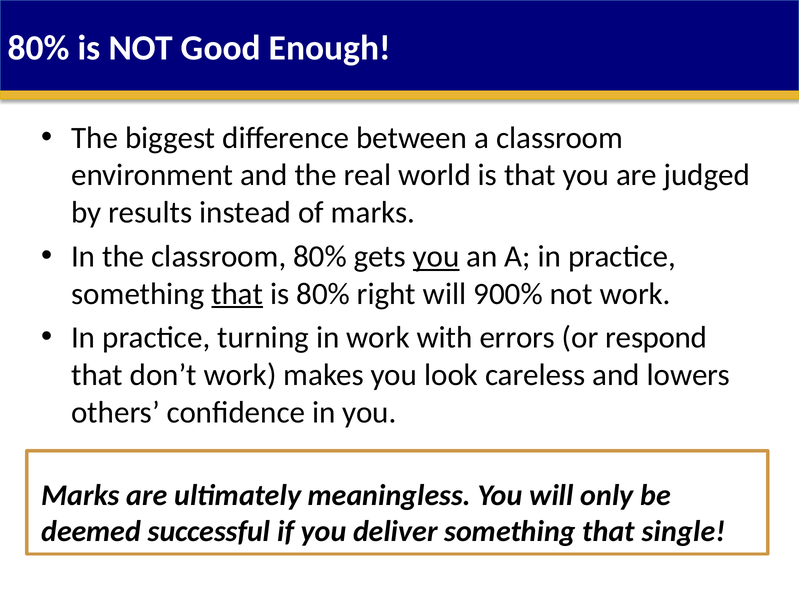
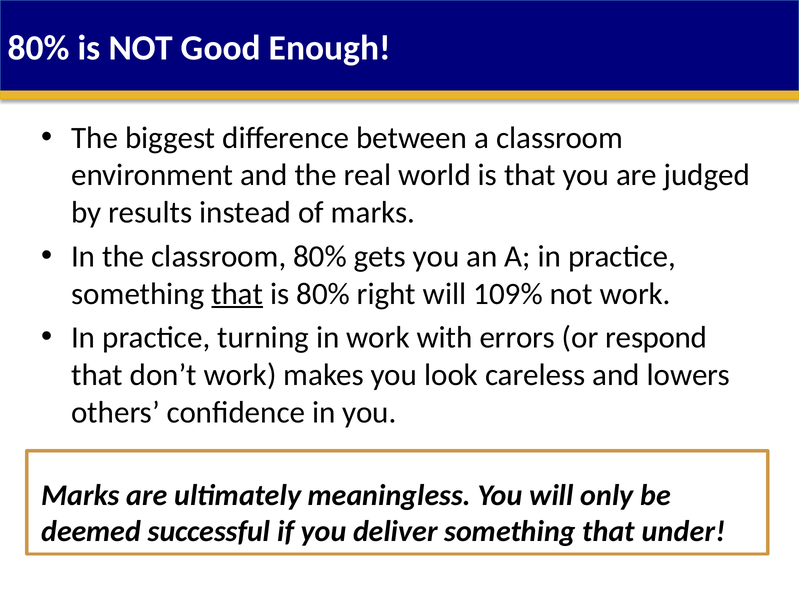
you underline: present -> none (436, 257)
900%: 900% -> 109% (508, 294)
single: single -> under (684, 532)
